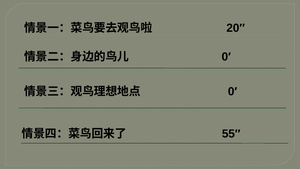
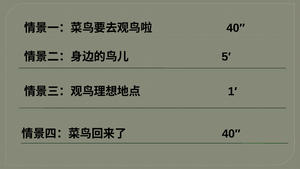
20″: 20″ -> 40″ (236, 28)
0′: 0′ -> 5′ (226, 57)
0′: 0′ -> 1′ (233, 91)
55″: 55″ -> 40″ (231, 133)
